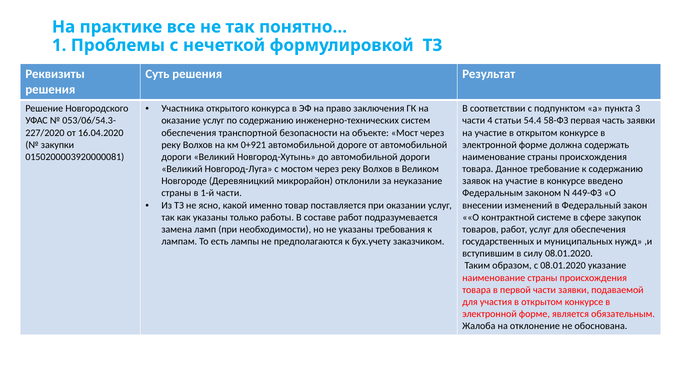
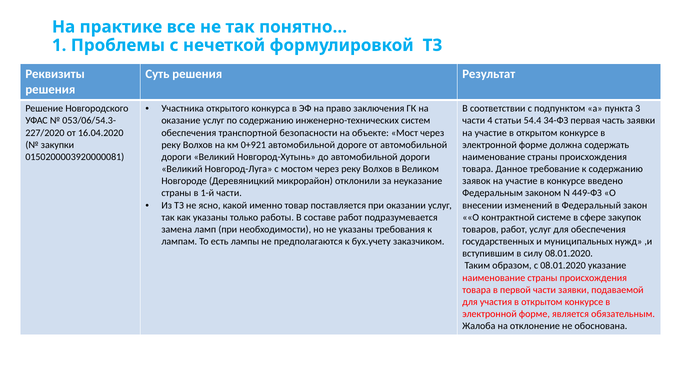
58-ФЗ: 58-ФЗ -> 34-ФЗ (556, 121)
